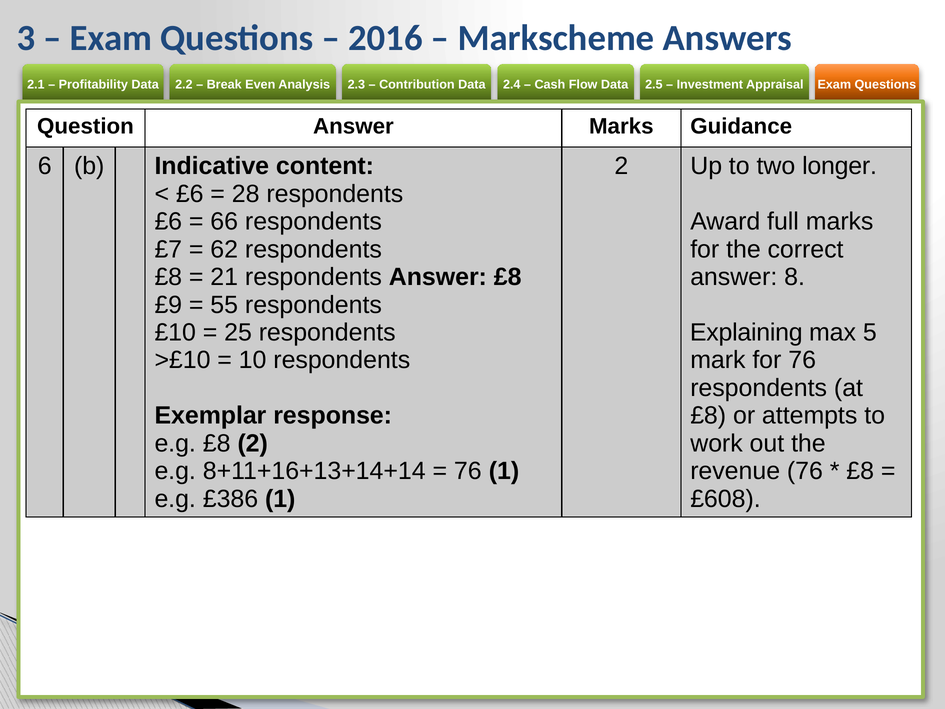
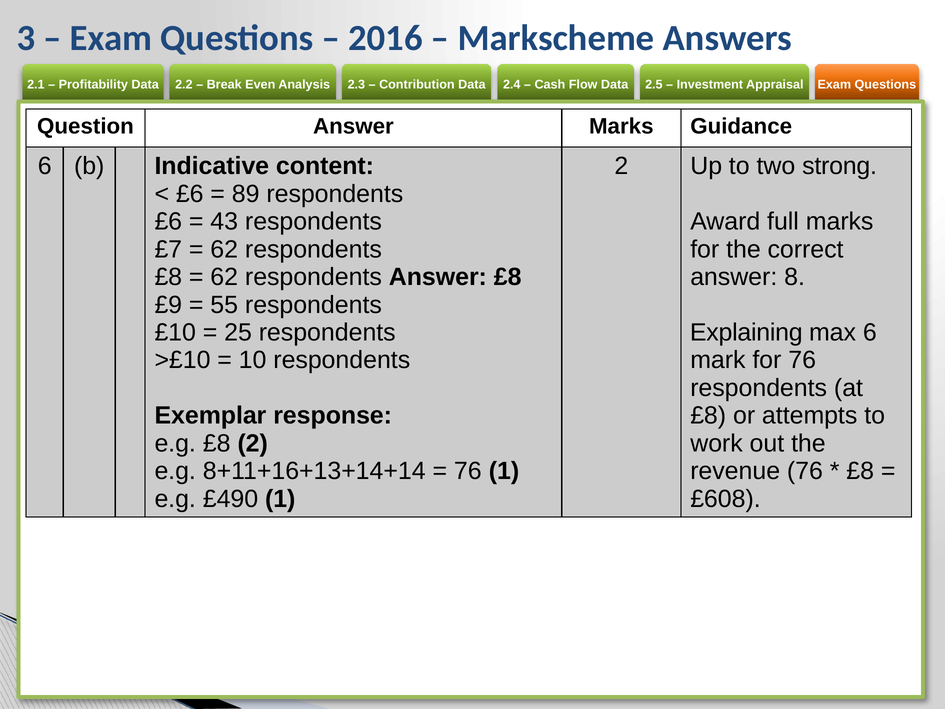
longer: longer -> strong (840, 166)
28: 28 -> 89 (246, 194)
66: 66 -> 43 (224, 222)
21: 21 -> 62 (224, 277)
max 5: 5 -> 6 (870, 332)
£386: £386 -> £490 (230, 499)
